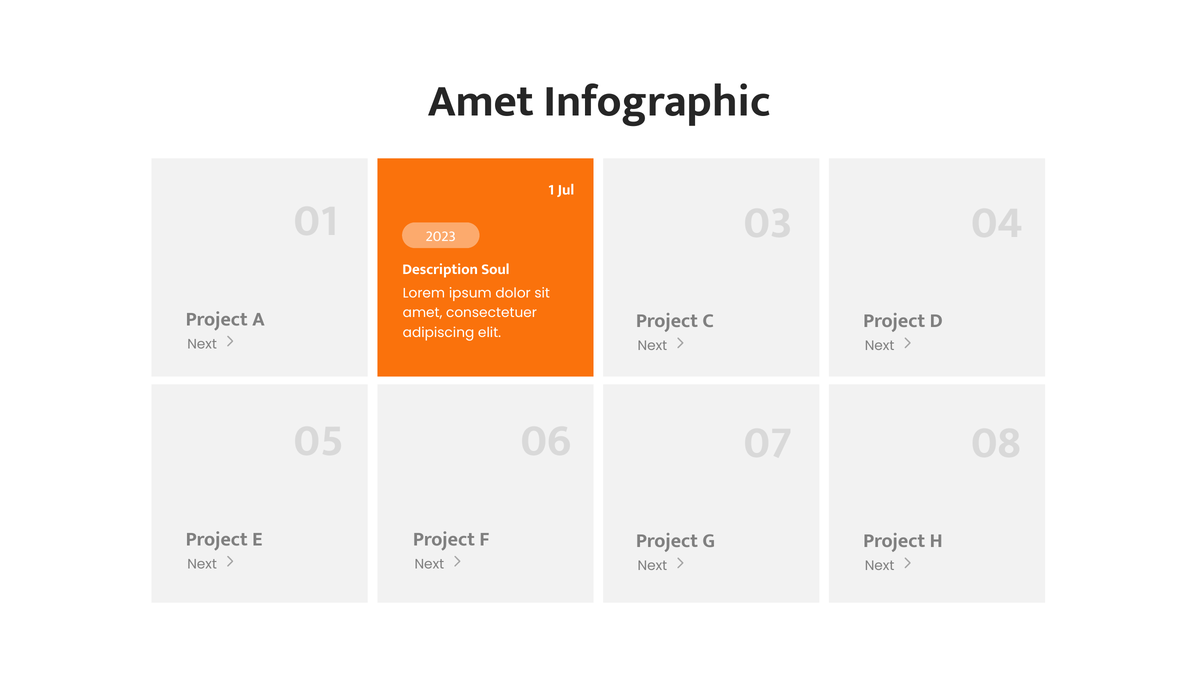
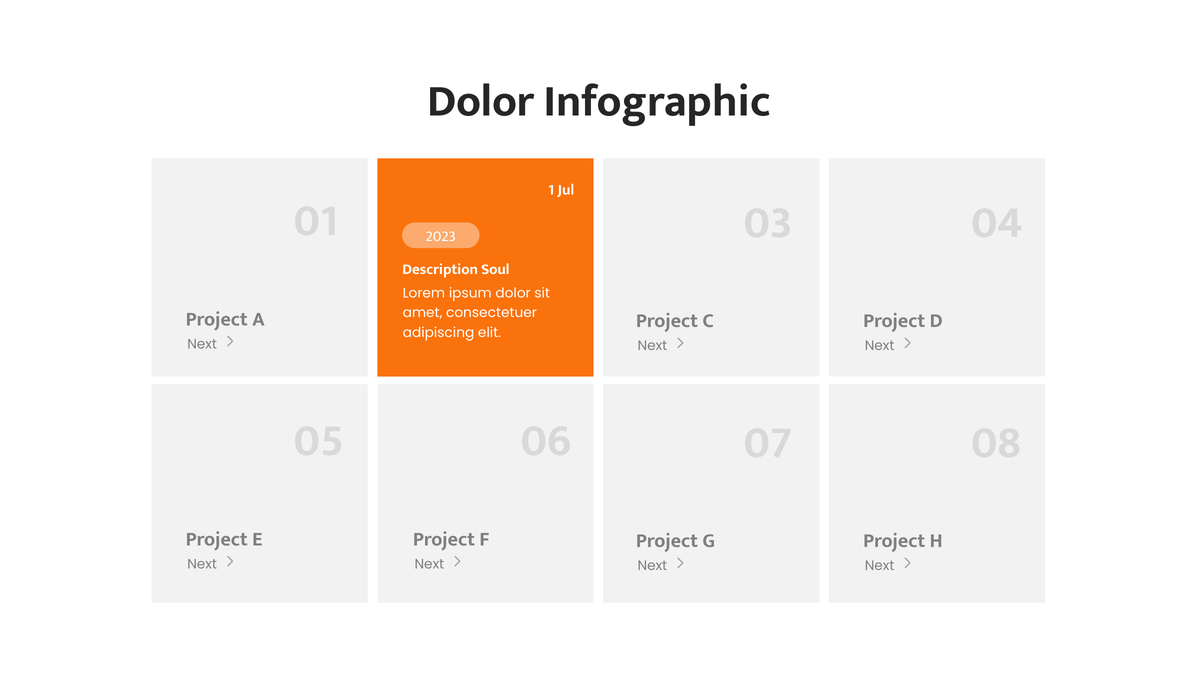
Amet: Amet -> Dolor (481, 101)
